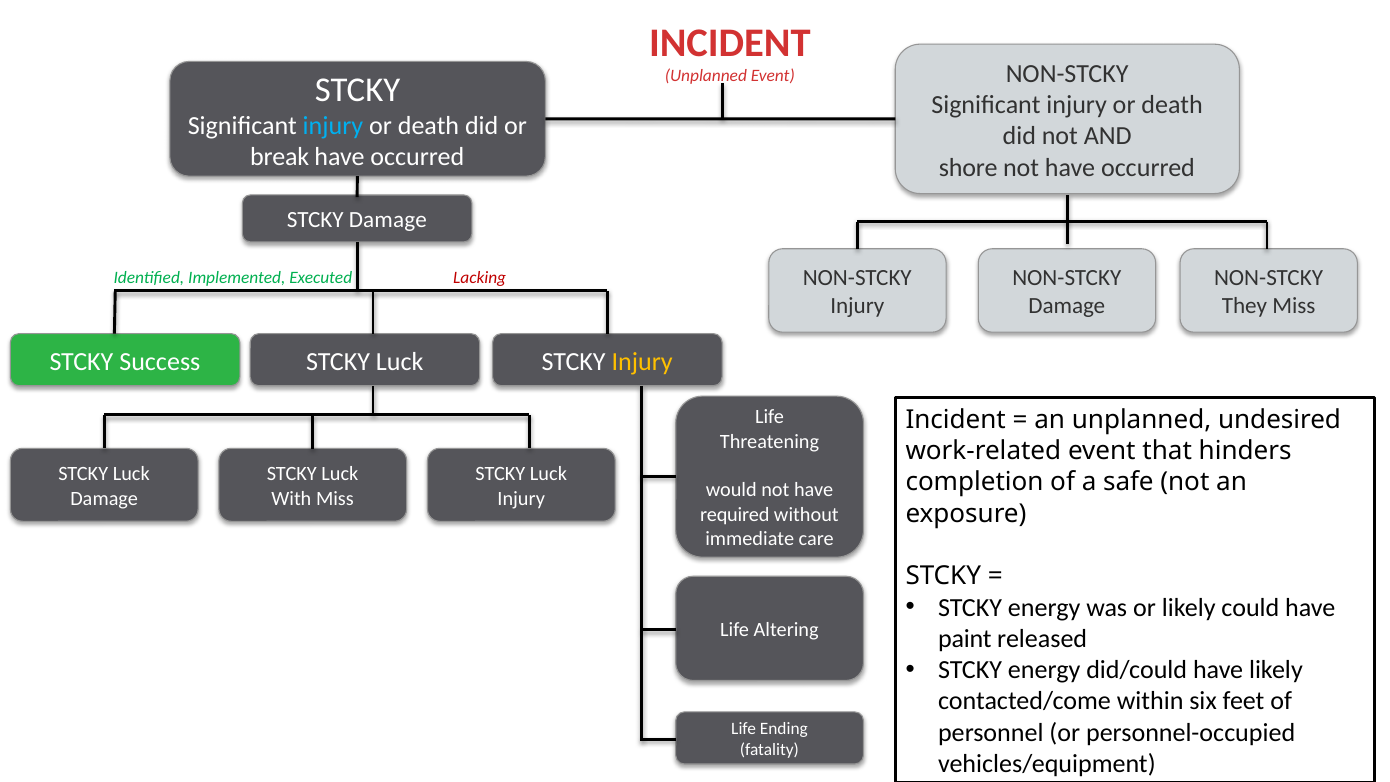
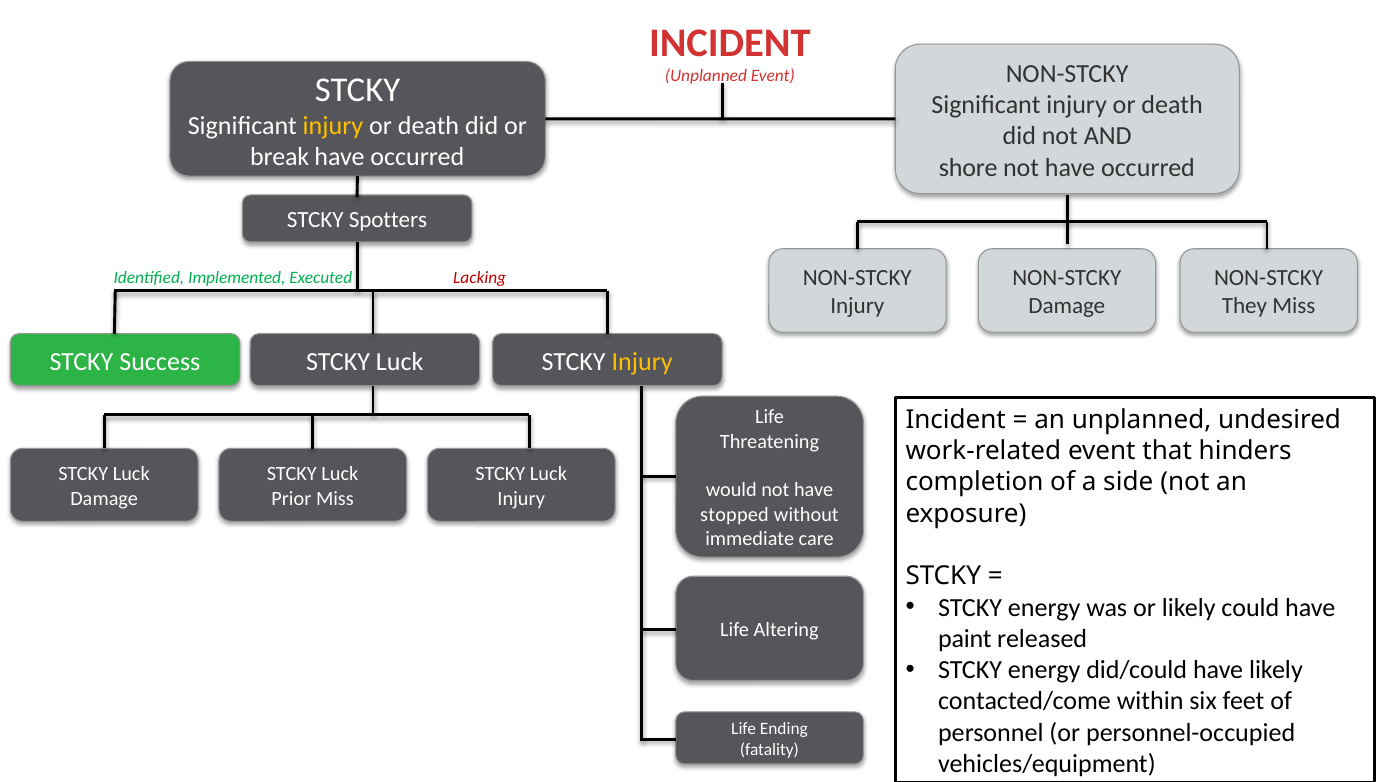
injury colour: light blue -> yellow (333, 126)
STCKY Damage: Damage -> Spotters (388, 220)
safe: safe -> side (1128, 482)
With: With -> Prior (291, 498)
required: required -> stopped (735, 515)
